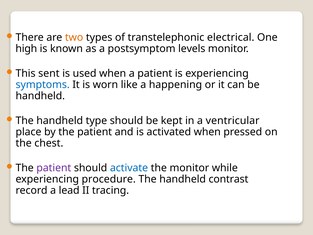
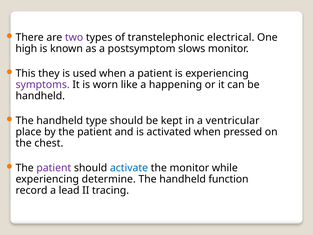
two colour: orange -> purple (74, 37)
levels: levels -> slows (192, 49)
sent: sent -> they (49, 73)
symptoms colour: blue -> purple (43, 85)
procedure: procedure -> determine (109, 179)
contrast: contrast -> function (228, 179)
